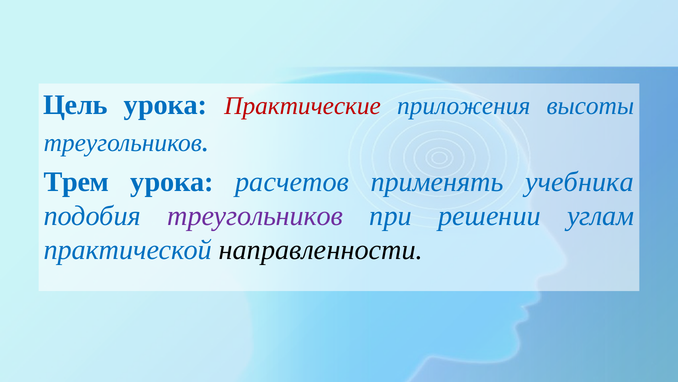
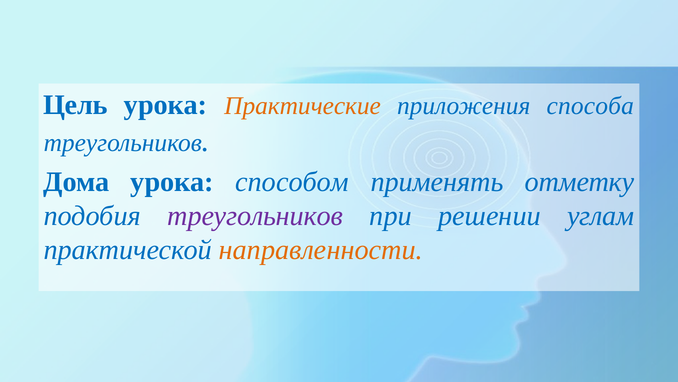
Практические colour: red -> orange (303, 106)
высоты: высоты -> способа (590, 106)
Трем: Трем -> Дома (76, 182)
расчетов: расчетов -> способом (292, 182)
учебника: учебника -> отметку (580, 182)
направленности colour: black -> orange (321, 249)
